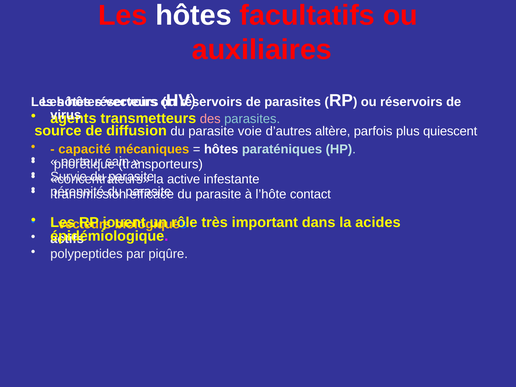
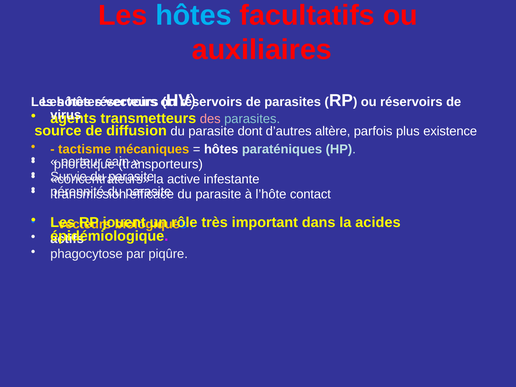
hôtes colour: white -> light blue (194, 15)
voie: voie -> dont (250, 131)
quiescent: quiescent -> existence (450, 131)
capacité: capacité -> tactisme (85, 149)
polypeptides: polypeptides -> phagocytose (87, 254)
